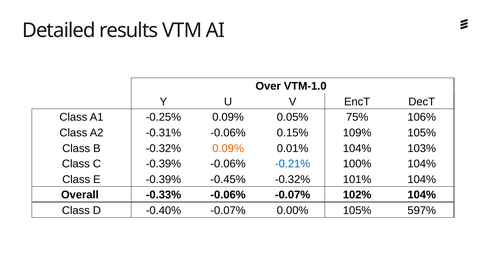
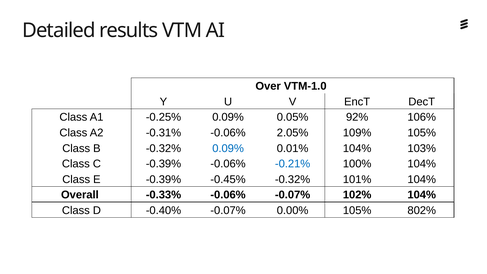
75%: 75% -> 92% (357, 117)
0.15%: 0.15% -> 2.05% (293, 133)
0.09% colour: orange -> blue (228, 148)
597%: 597% -> 802% (422, 210)
